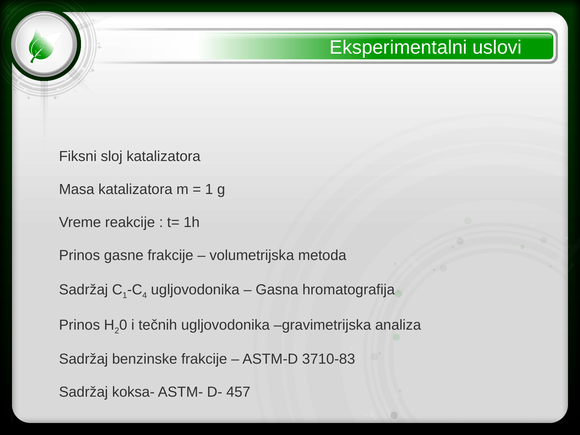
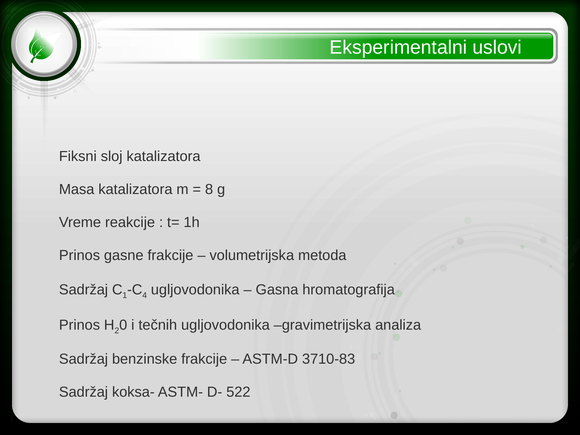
1: 1 -> 8 (209, 189)
457: 457 -> 522 (238, 392)
